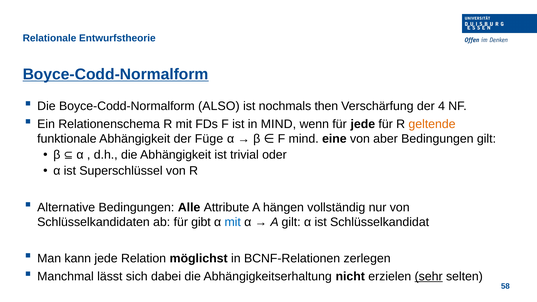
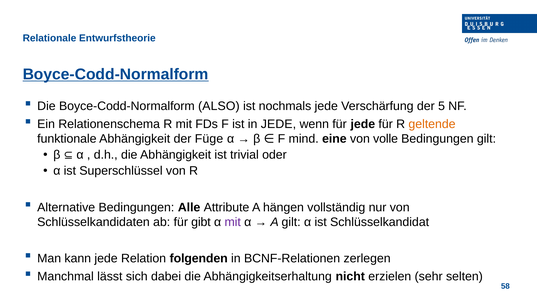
nochmals then: then -> jede (326, 106)
4: 4 -> 5 (442, 106)
in MIND: MIND -> JEDE (278, 124)
aber: aber -> volle (386, 139)
mit colour: blue -> purple (233, 222)
möglichst: möglichst -> folgenden (199, 258)
sehr underline: present -> none (429, 276)
